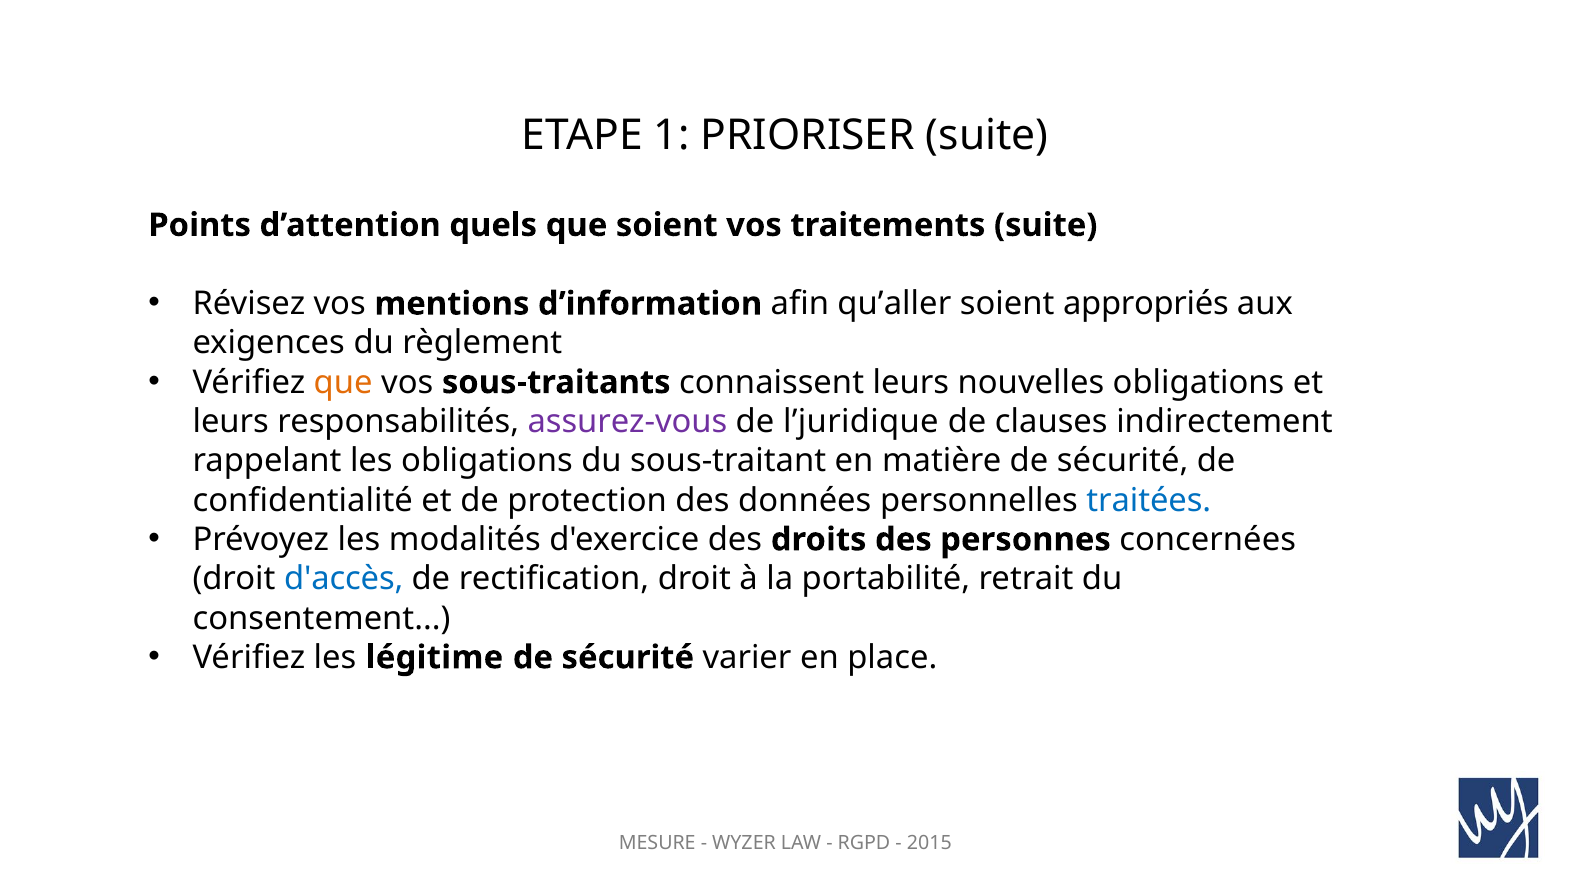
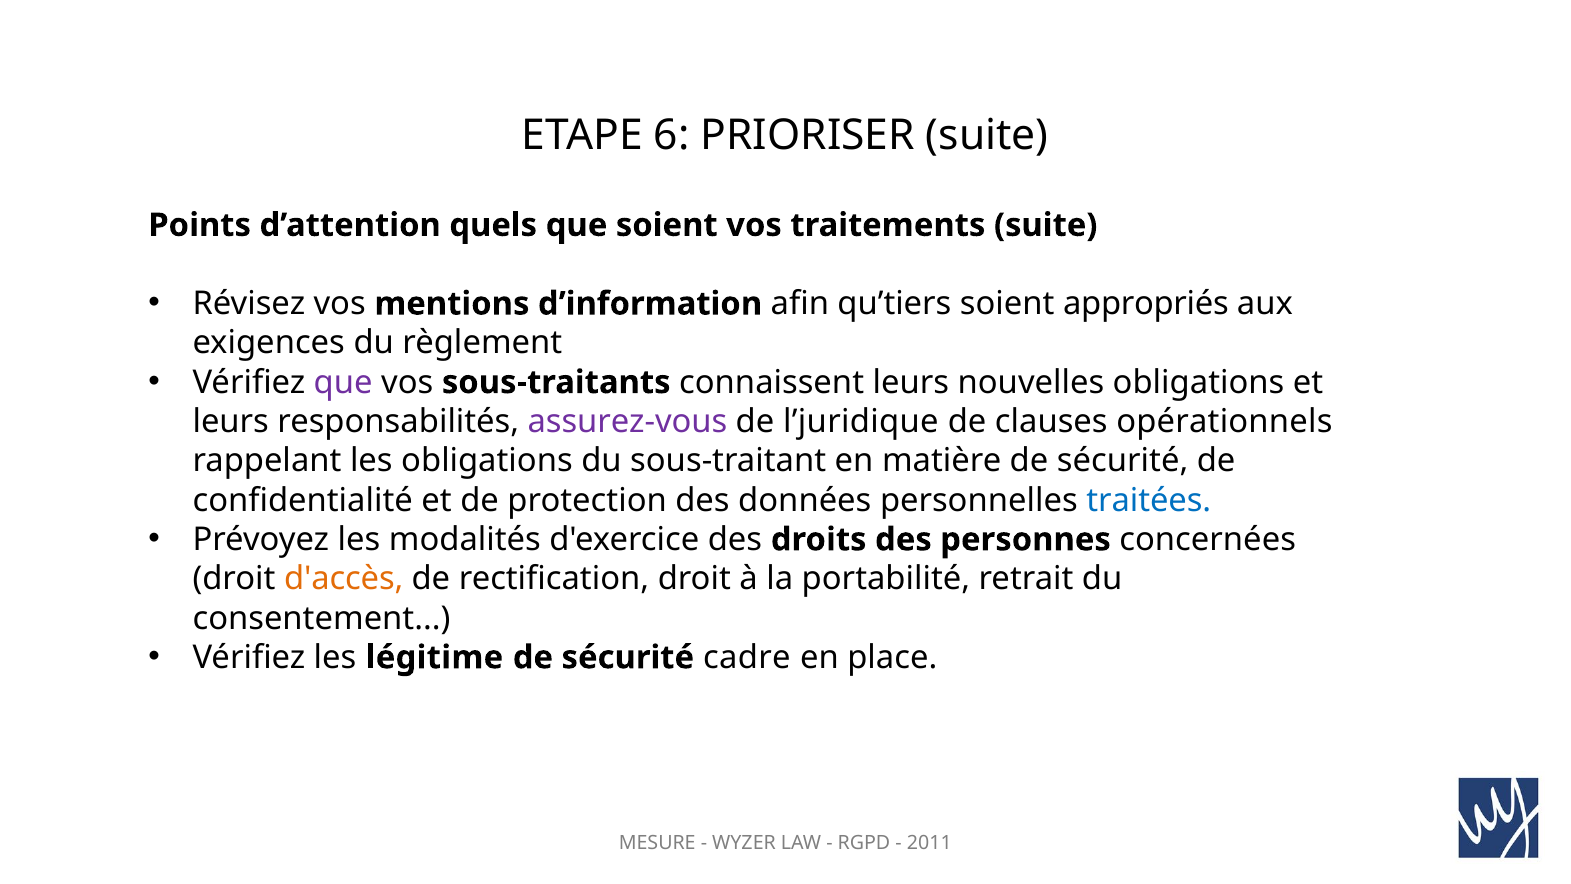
1: 1 -> 6 (672, 135)
qu’aller: qu’aller -> qu’tiers (894, 304)
que colour: orange -> purple (343, 382)
indirectement: indirectement -> opérationnels (1224, 422)
d'accès colour: blue -> orange (344, 579)
varier: varier -> cadre (747, 657)
2015: 2015 -> 2011 (929, 842)
